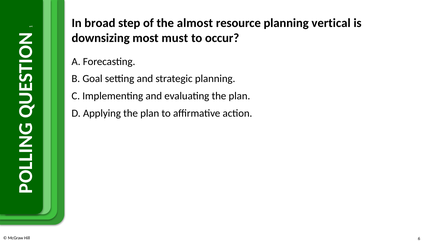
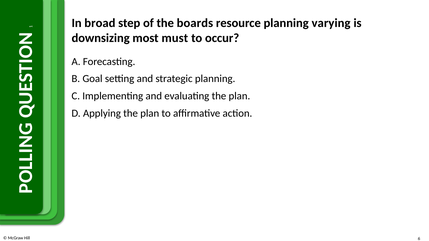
almost: almost -> boards (195, 23)
vertical: vertical -> varying (331, 23)
